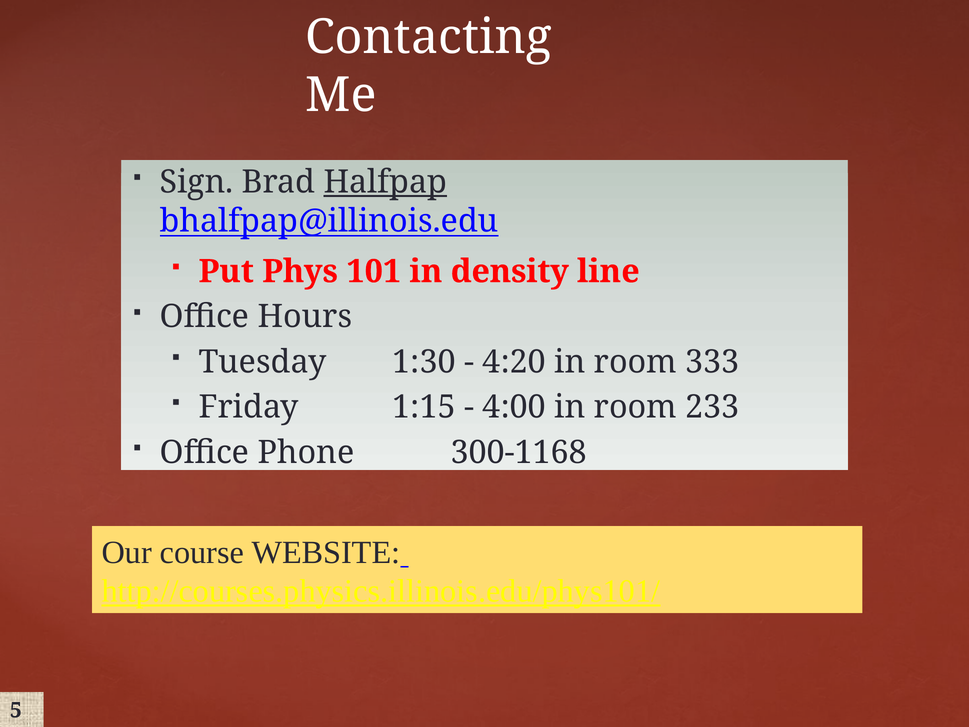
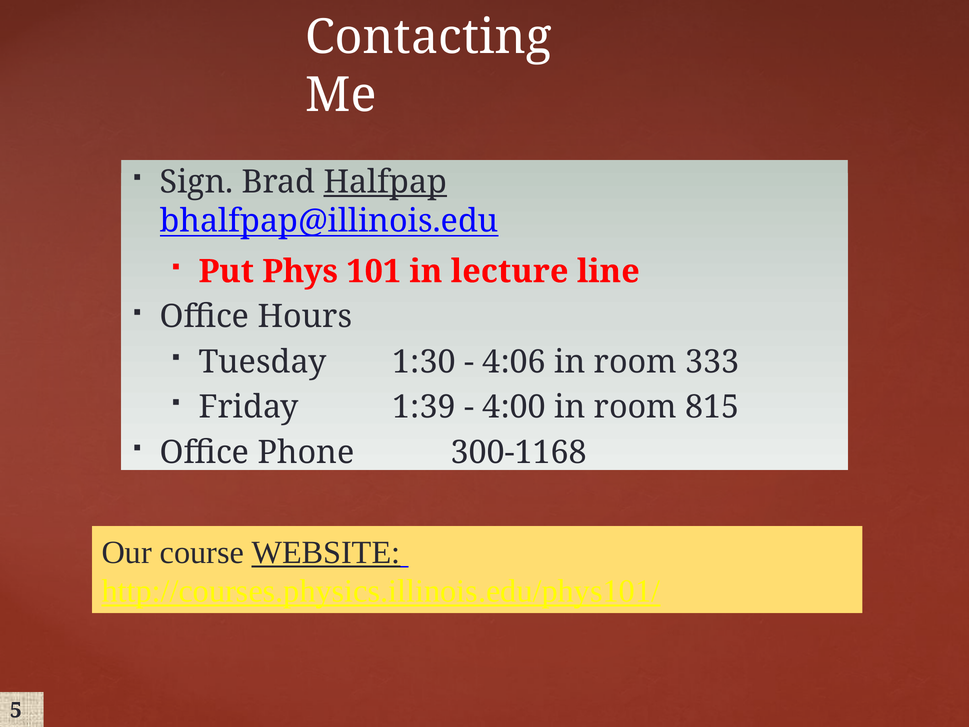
density: density -> lecture (510, 271)
4:20: 4:20 -> 4:06 (514, 362)
1:15: 1:15 -> 1:39 (424, 407)
233: 233 -> 815 (712, 407)
WEBSITE underline: none -> present (326, 552)
